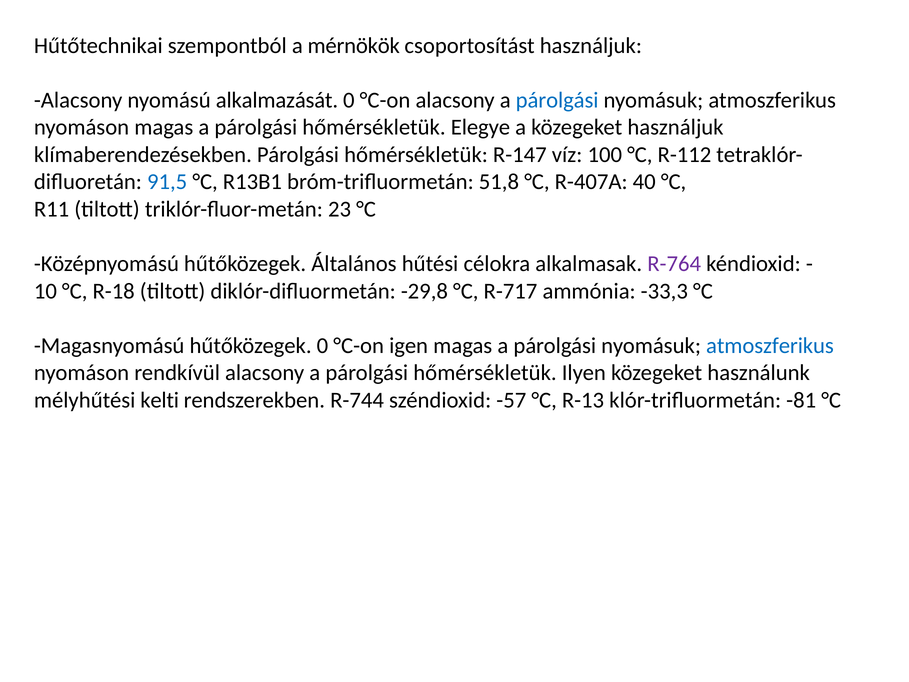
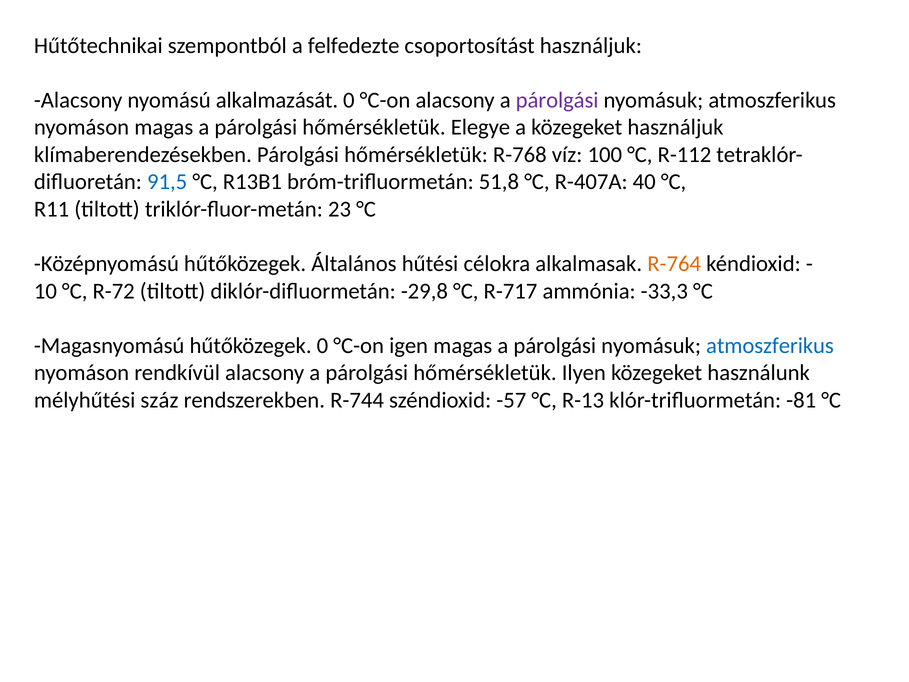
mérnökök: mérnökök -> felfedezte (354, 46)
párolgási colour: blue -> purple (557, 100)
R-147: R-147 -> R-768 (520, 155)
R-764 colour: purple -> orange (674, 264)
R-18: R-18 -> R-72 (114, 291)
kelti: kelti -> száz (160, 400)
